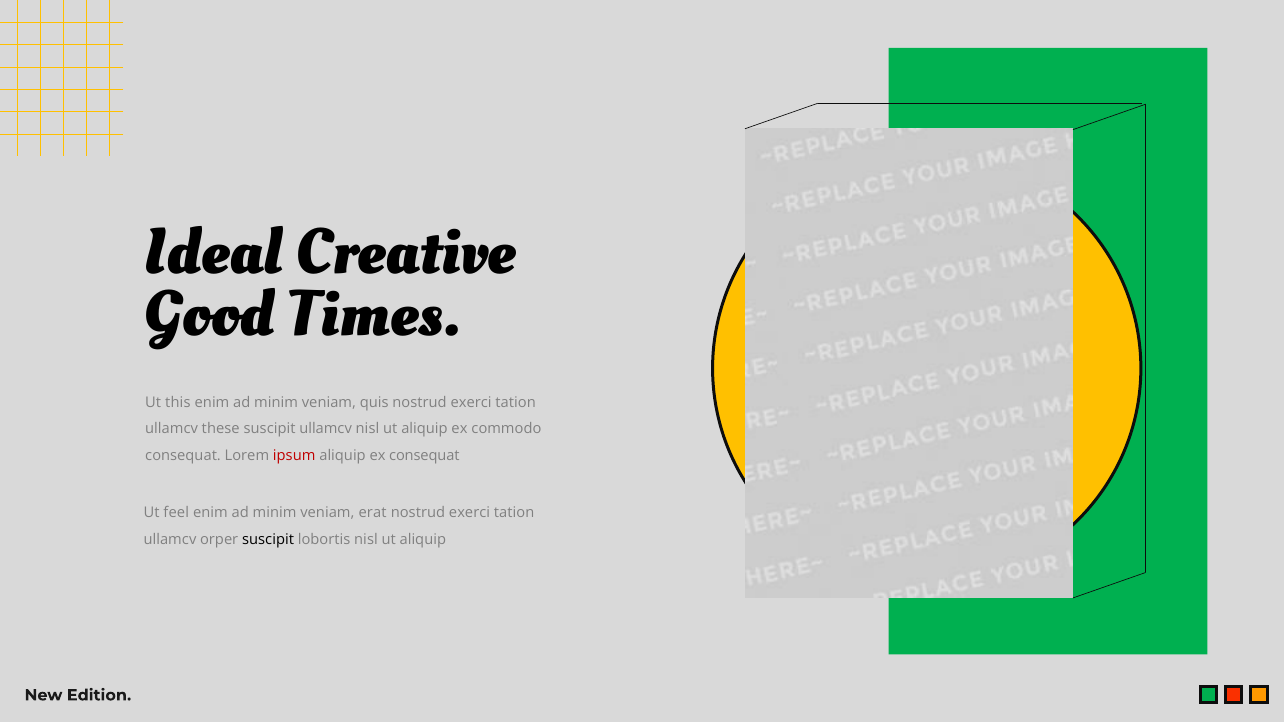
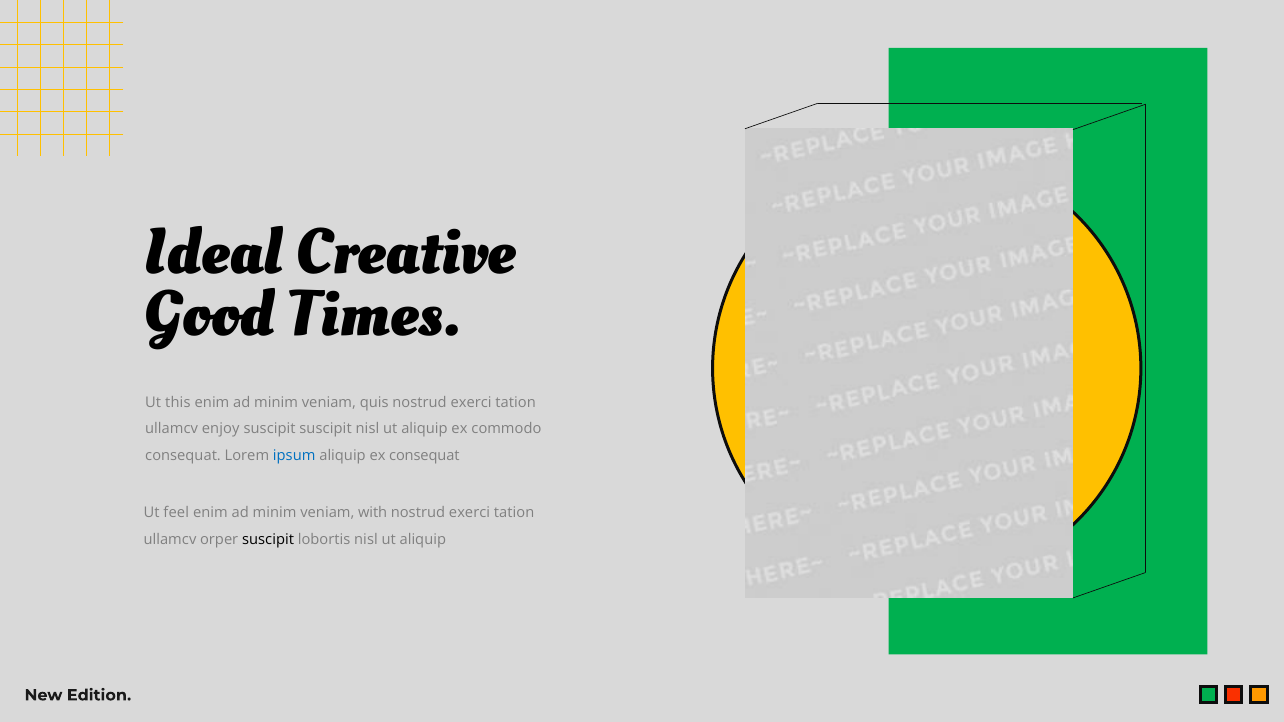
these: these -> enjoy (221, 429)
suscipit ullamcv: ullamcv -> suscipit (326, 429)
ipsum colour: red -> blue (294, 455)
erat: erat -> with (373, 513)
